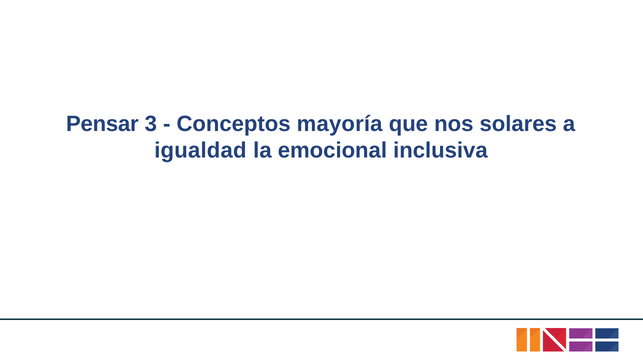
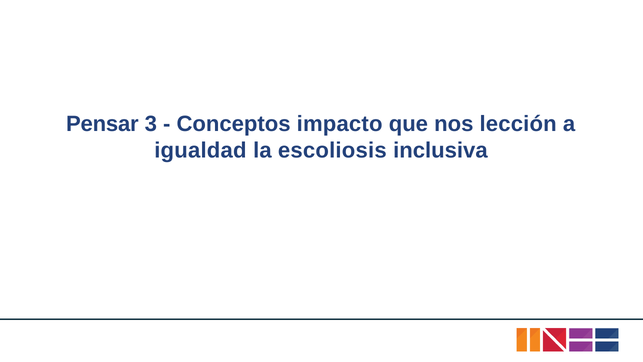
mayoría: mayoría -> impacto (340, 124)
solares: solares -> lección (518, 124)
emocional: emocional -> escoliosis (332, 150)
